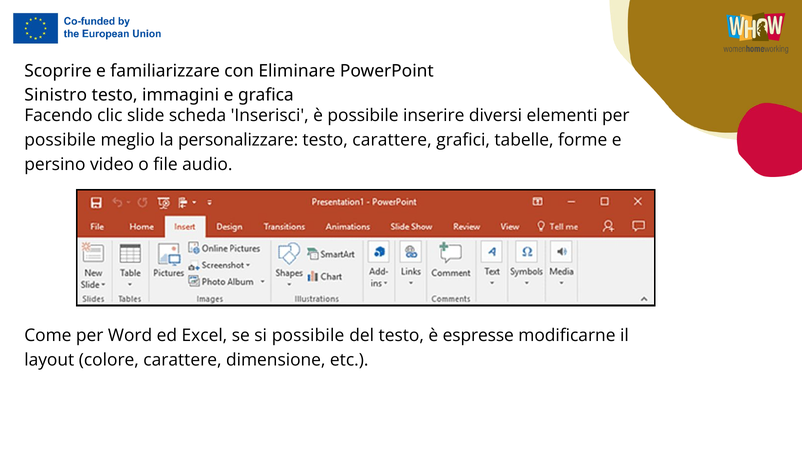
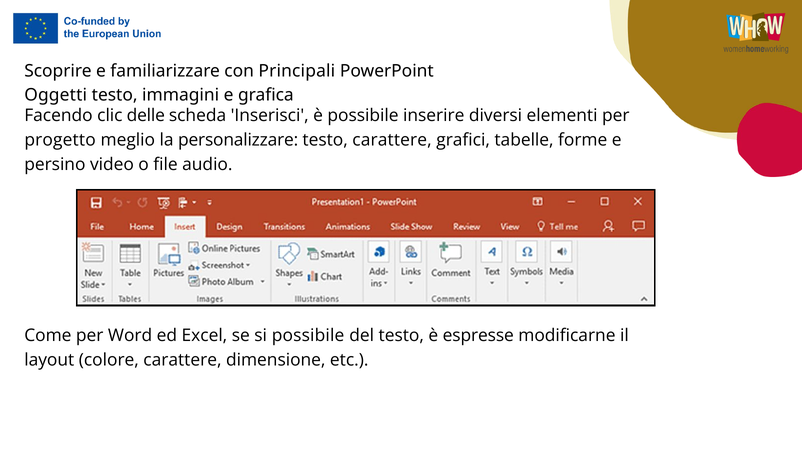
Eliminare: Eliminare -> Principali (297, 71)
Sinistro: Sinistro -> Oggetti (56, 95)
slide: slide -> delle (146, 116)
possibile: possibile -> progetto (60, 140)
